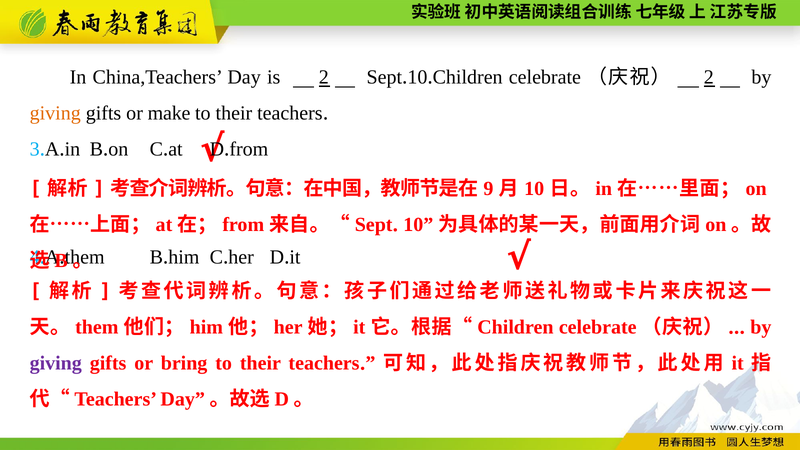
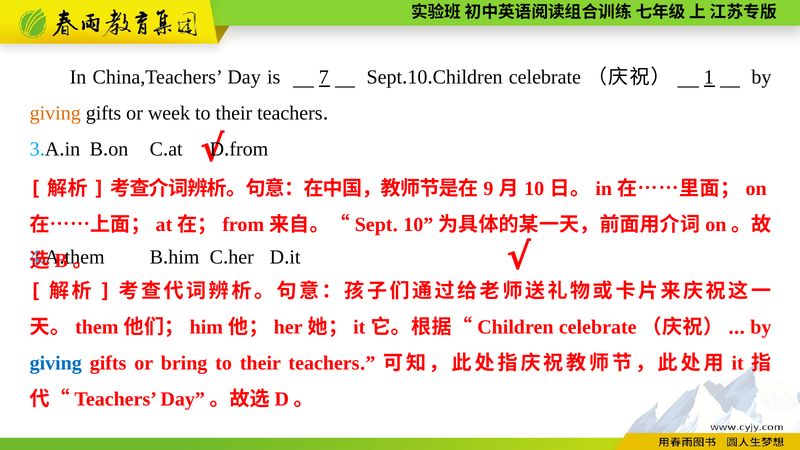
is 2: 2 -> 7 (324, 77)
2: 2 -> 1 (709, 77)
make: make -> week (169, 113)
giving colour: purple -> blue (56, 363)
